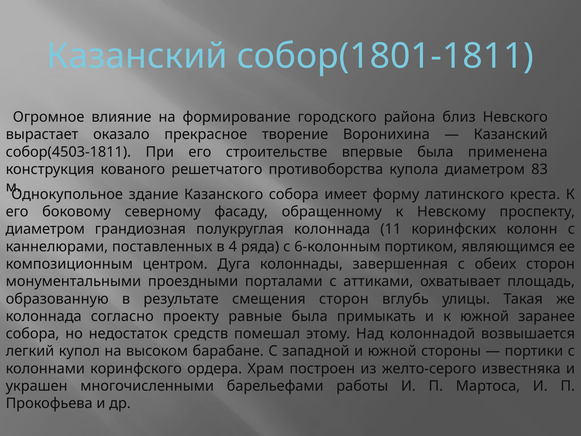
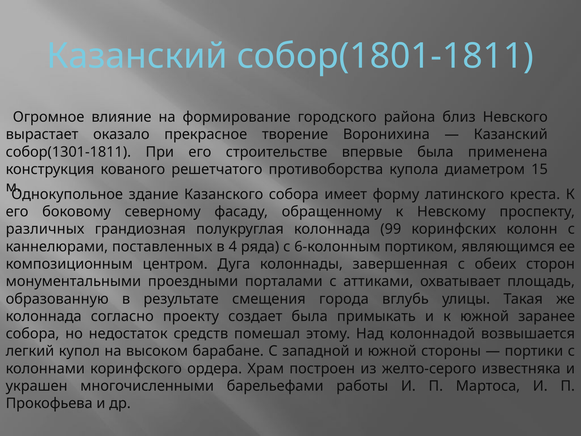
собор(4503-1811: собор(4503-1811 -> собор(1301-1811 (68, 152)
83: 83 -> 15 (540, 169)
диаметром: диаметром -> различных (45, 229)
11: 11 -> 99 (391, 229)
смещения сторон: сторон -> города (344, 299)
равные: равные -> создает (255, 316)
